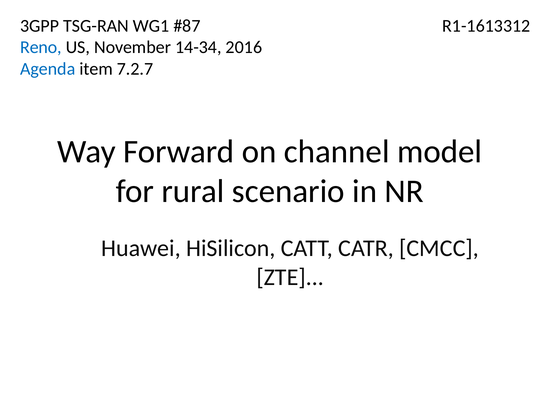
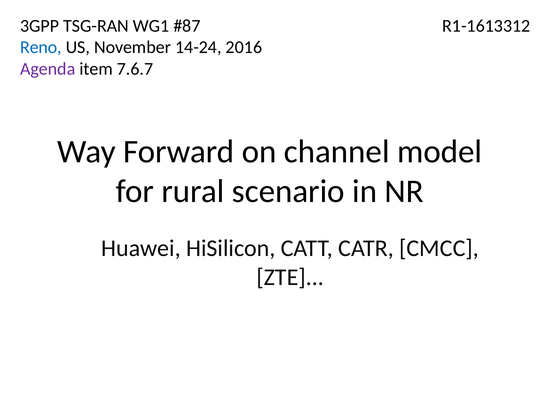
14-34: 14-34 -> 14-24 (198, 47)
Agenda colour: blue -> purple (48, 69)
7.2.7: 7.2.7 -> 7.6.7 (135, 69)
